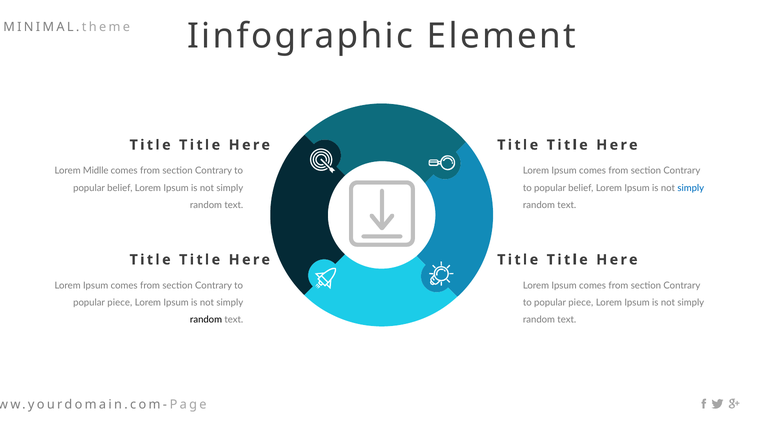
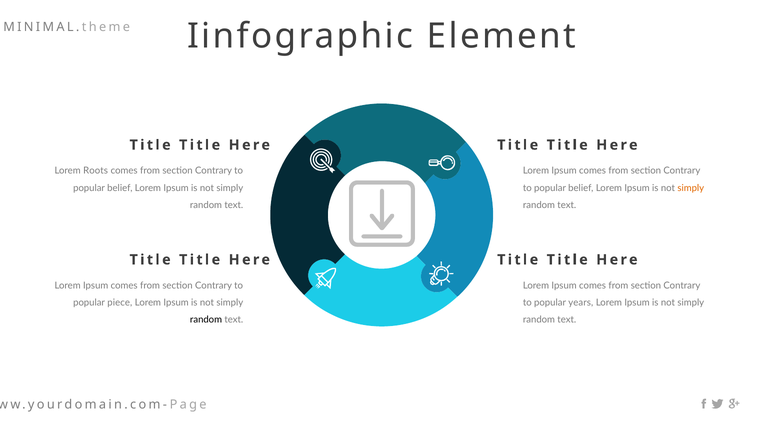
Midlle: Midlle -> Roots (96, 171)
simply colour: blue -> orange (691, 188)
piece: piece -> years (581, 302)
